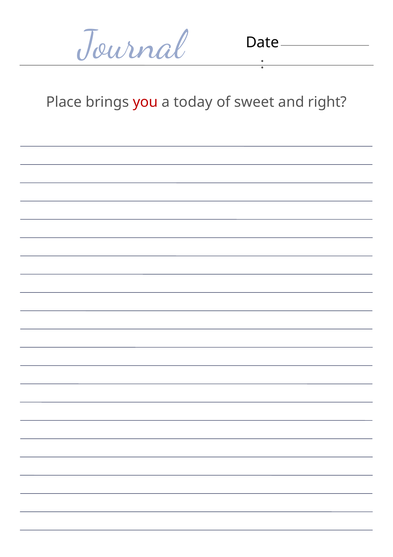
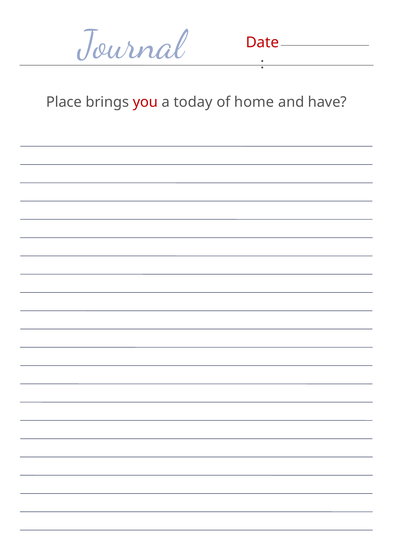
Date colour: black -> red (262, 42)
sweet: sweet -> home (254, 102)
right: right -> have (327, 102)
